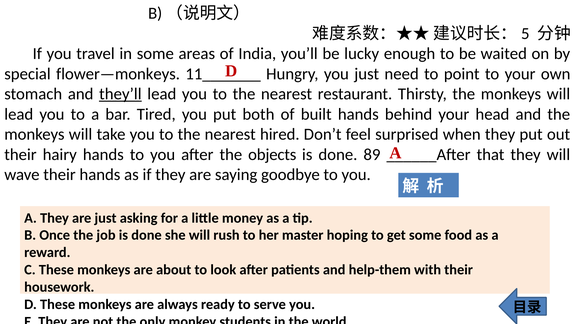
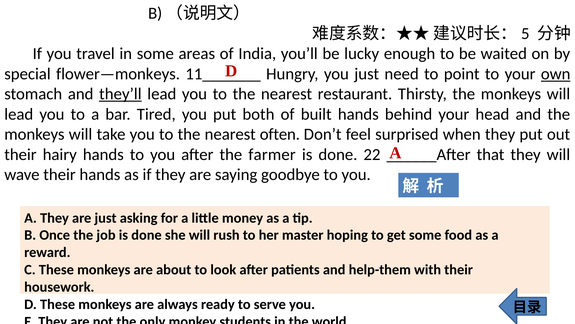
own underline: none -> present (556, 74)
hired: hired -> often (280, 134)
objects: objects -> farmer (272, 154)
89: 89 -> 22 (372, 154)
